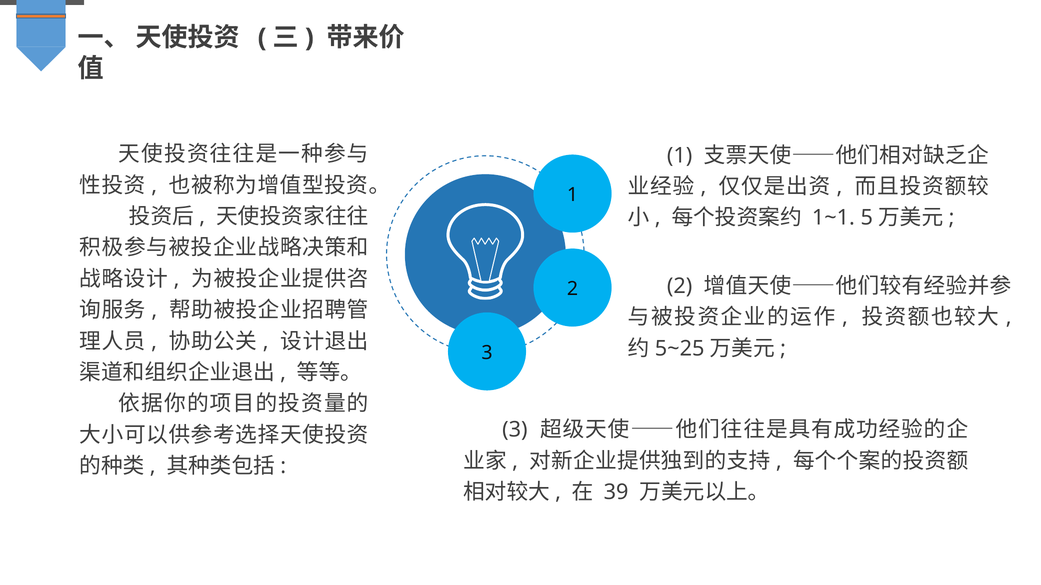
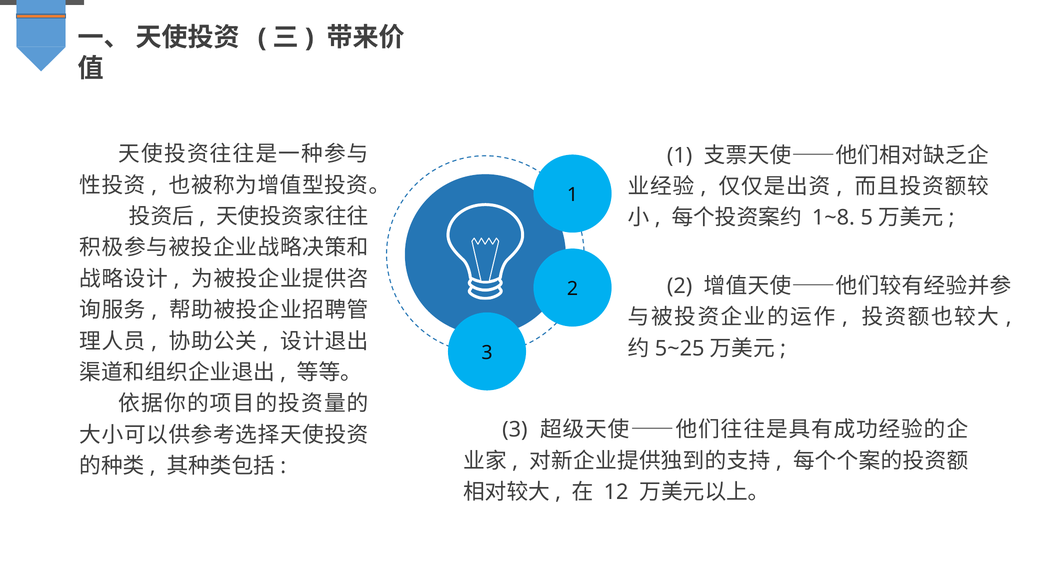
1~1: 1~1 -> 1~8 (833, 218)
39: 39 -> 12 (616, 493)
